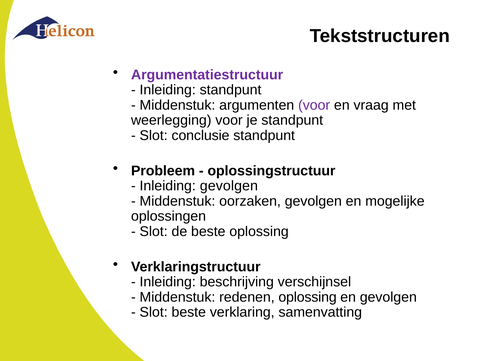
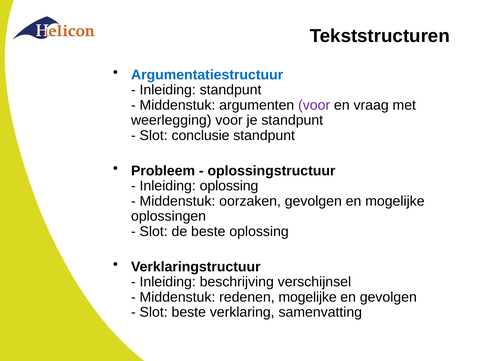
Argumentatiestructuur colour: purple -> blue (207, 75)
Inleiding gevolgen: gevolgen -> oplossing (229, 186)
redenen oplossing: oplossing -> mogelijke (308, 298)
